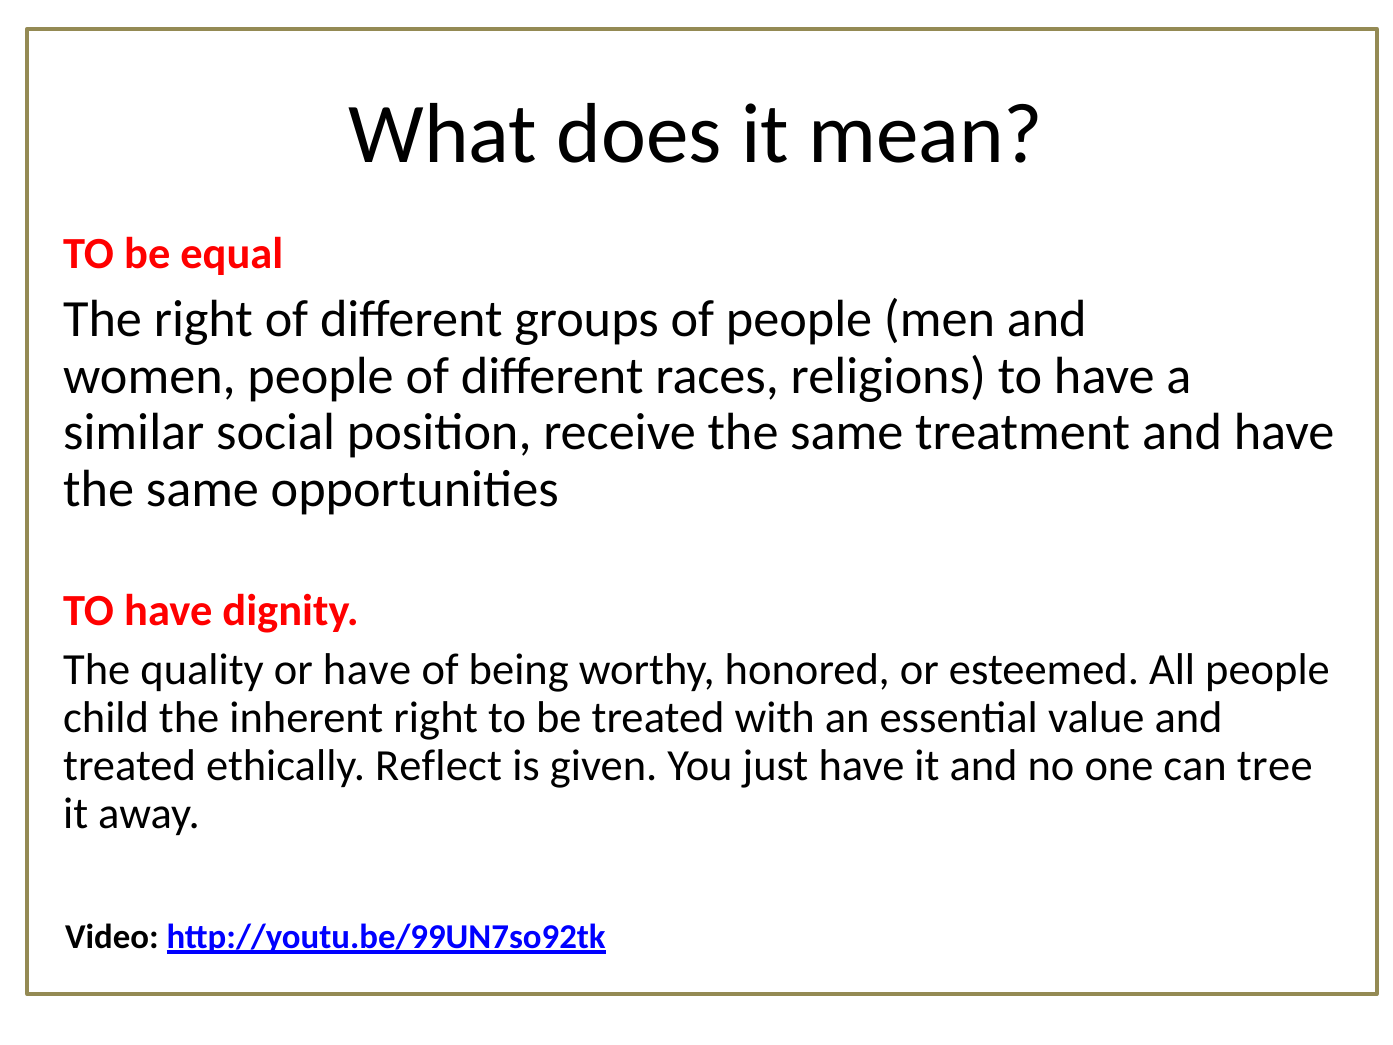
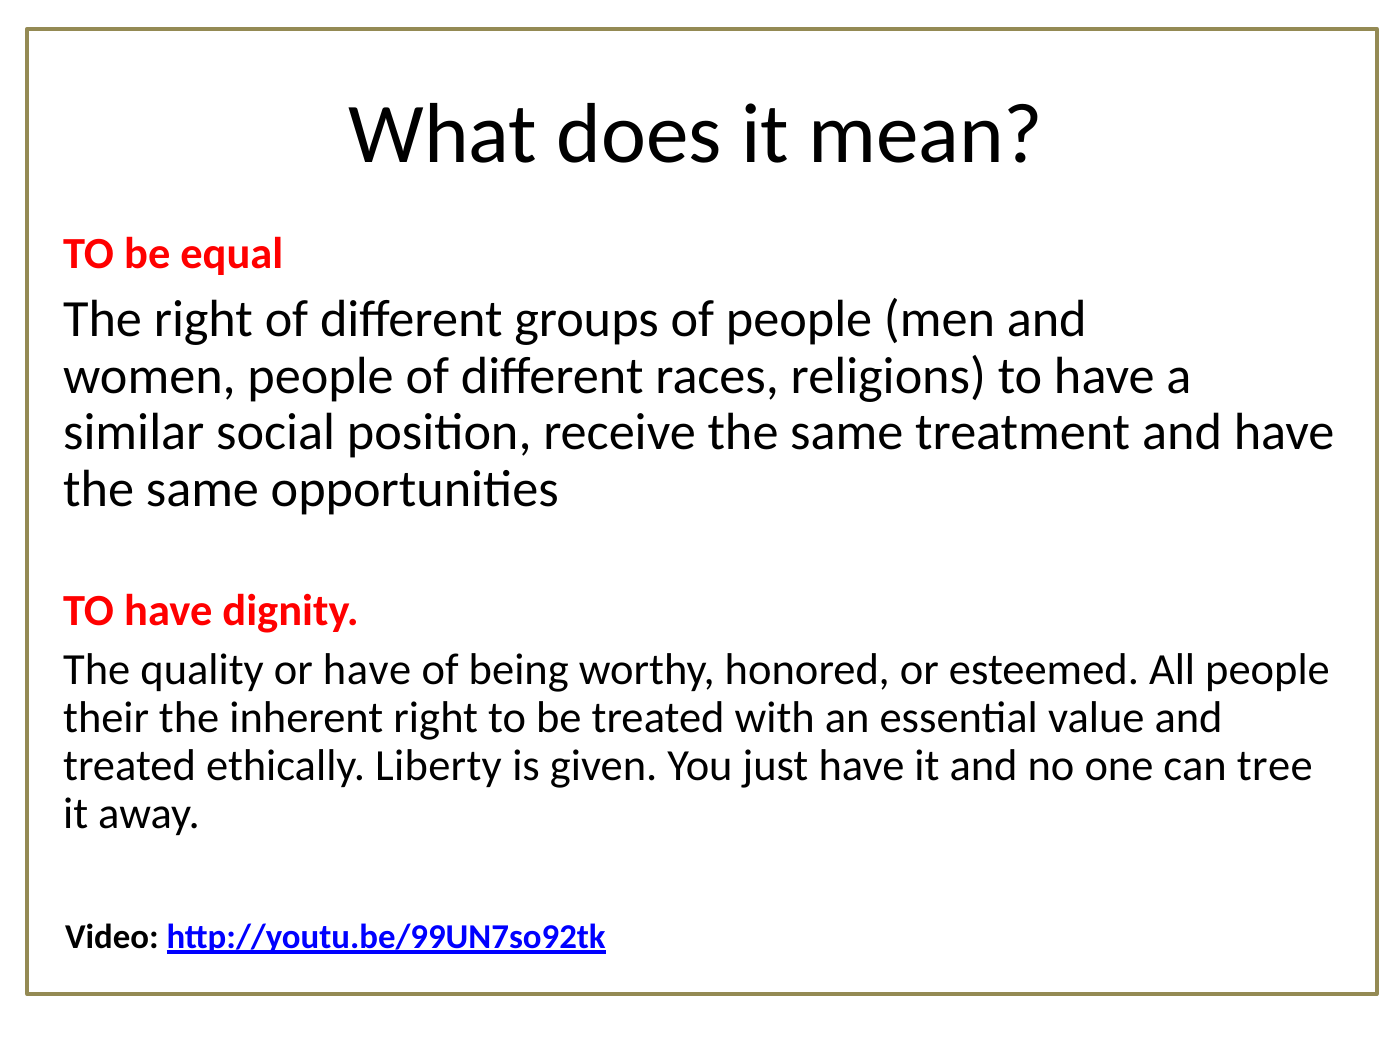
child: child -> their (106, 718)
Reflect: Reflect -> Liberty (438, 766)
